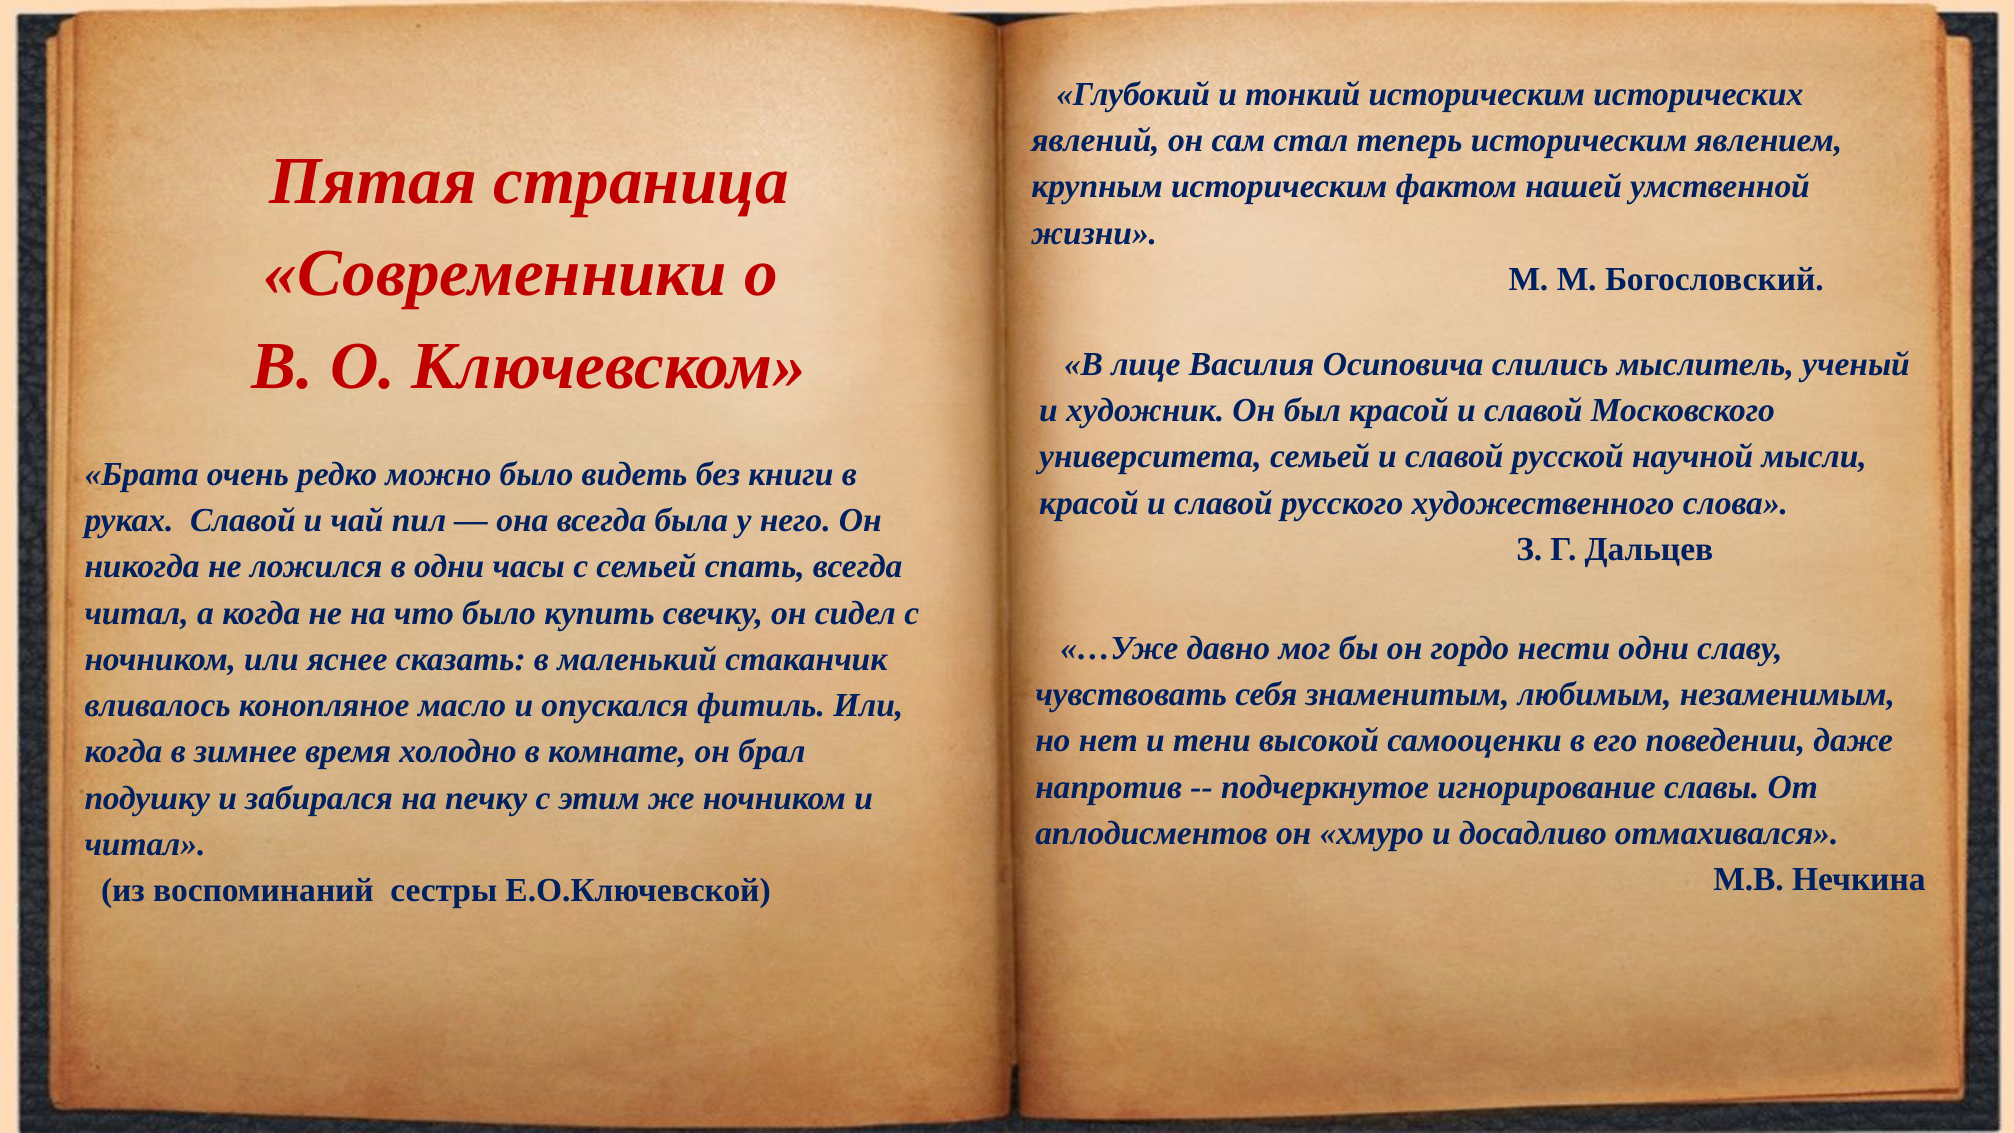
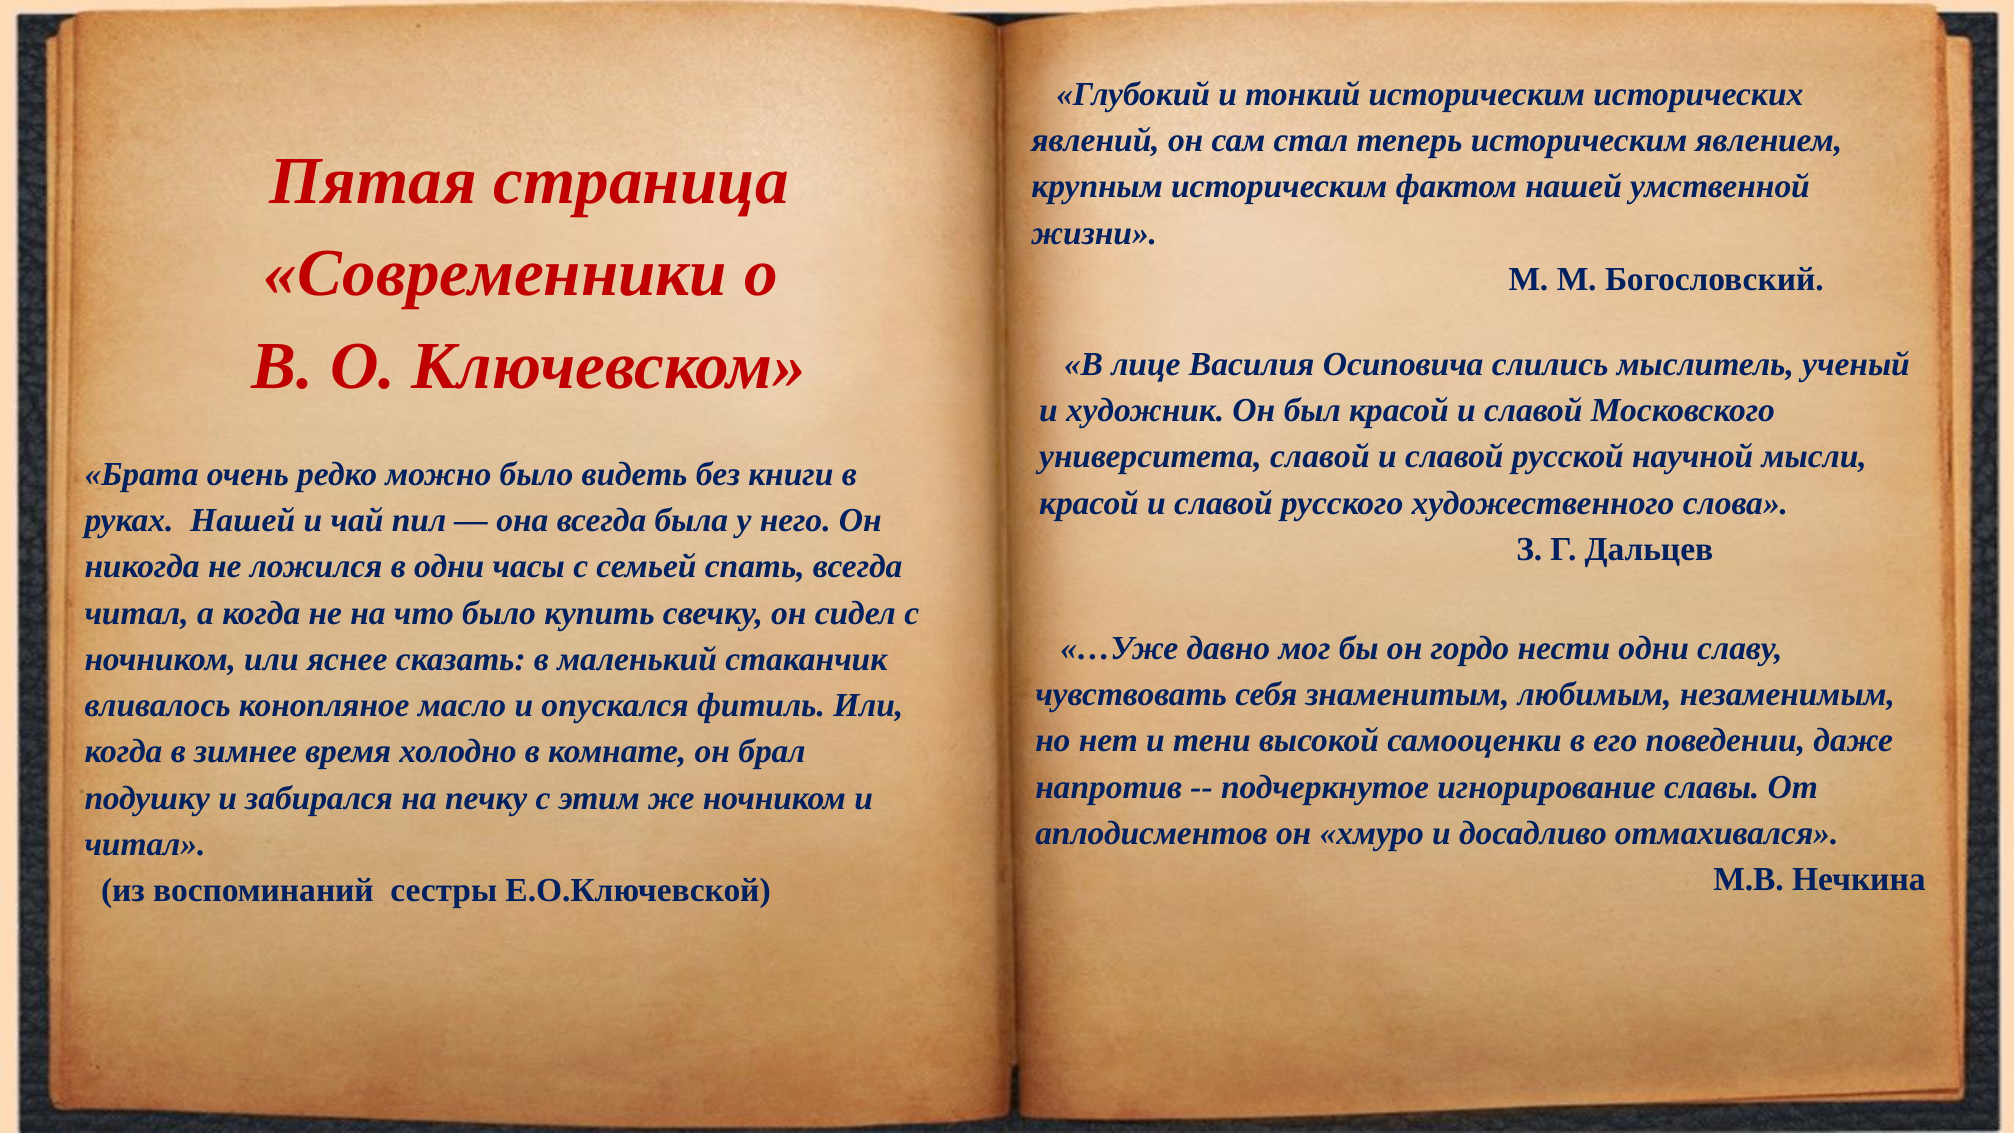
университета семьей: семьей -> славой (1320, 457)
руках Славой: Славой -> Нашей (243, 520)
